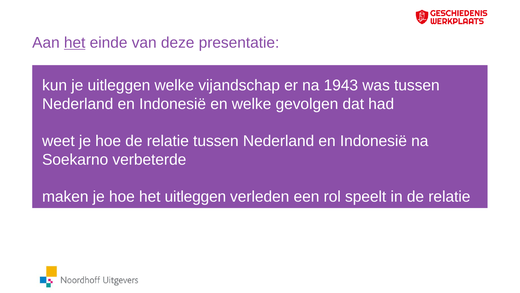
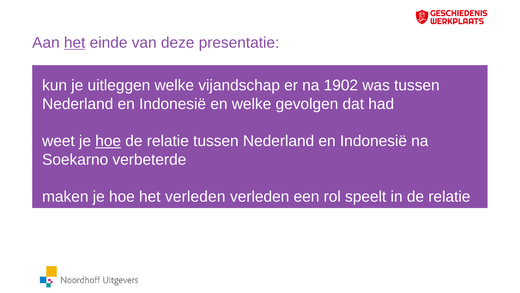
1943: 1943 -> 1902 (341, 85)
hoe underline: none -> present (108, 141)
het uitleggen: uitleggen -> verleden (195, 197)
